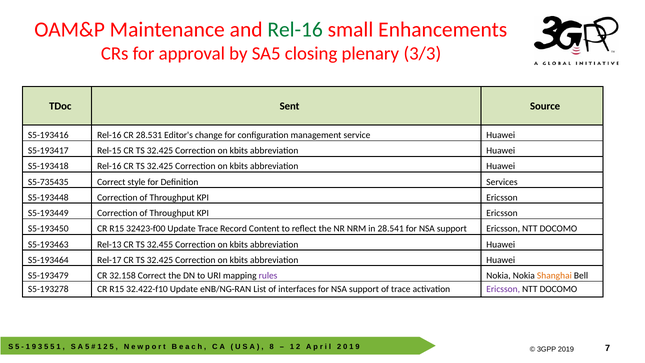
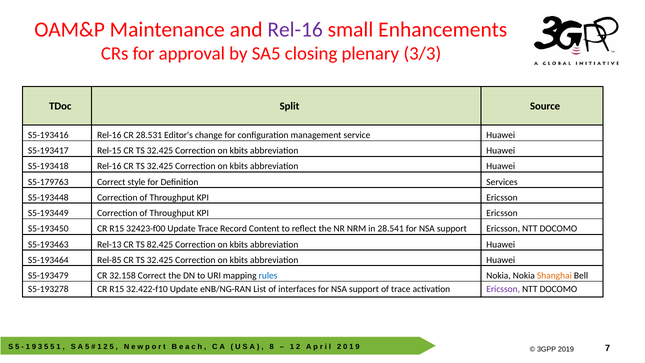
Rel-16 colour: green -> purple (295, 30)
Sent: Sent -> Split (290, 106)
S5-735435: S5-735435 -> S5-179763 (48, 182)
32.455: 32.455 -> 82.425 (160, 244)
Rel-17: Rel-17 -> Rel-85 (109, 260)
rules colour: purple -> blue (268, 275)
